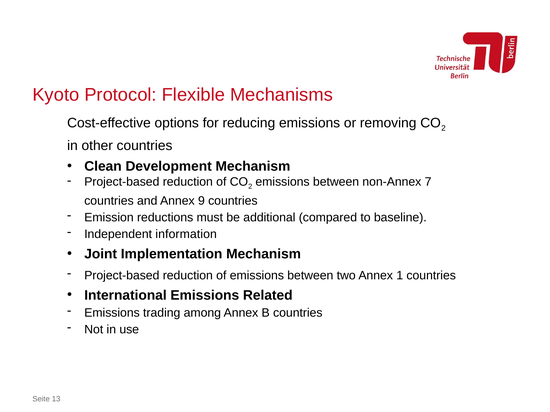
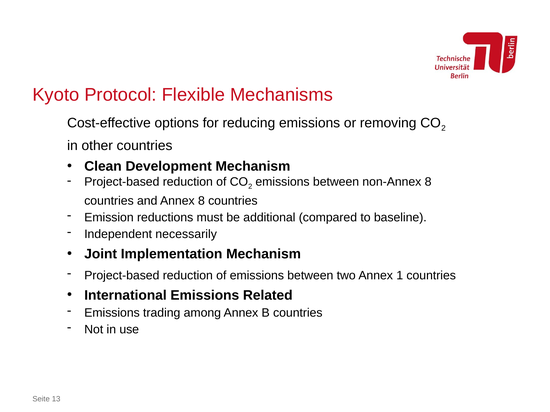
non-Annex 7: 7 -> 8 (428, 182)
Annex 9: 9 -> 8 (201, 201)
information: information -> necessarily (186, 235)
